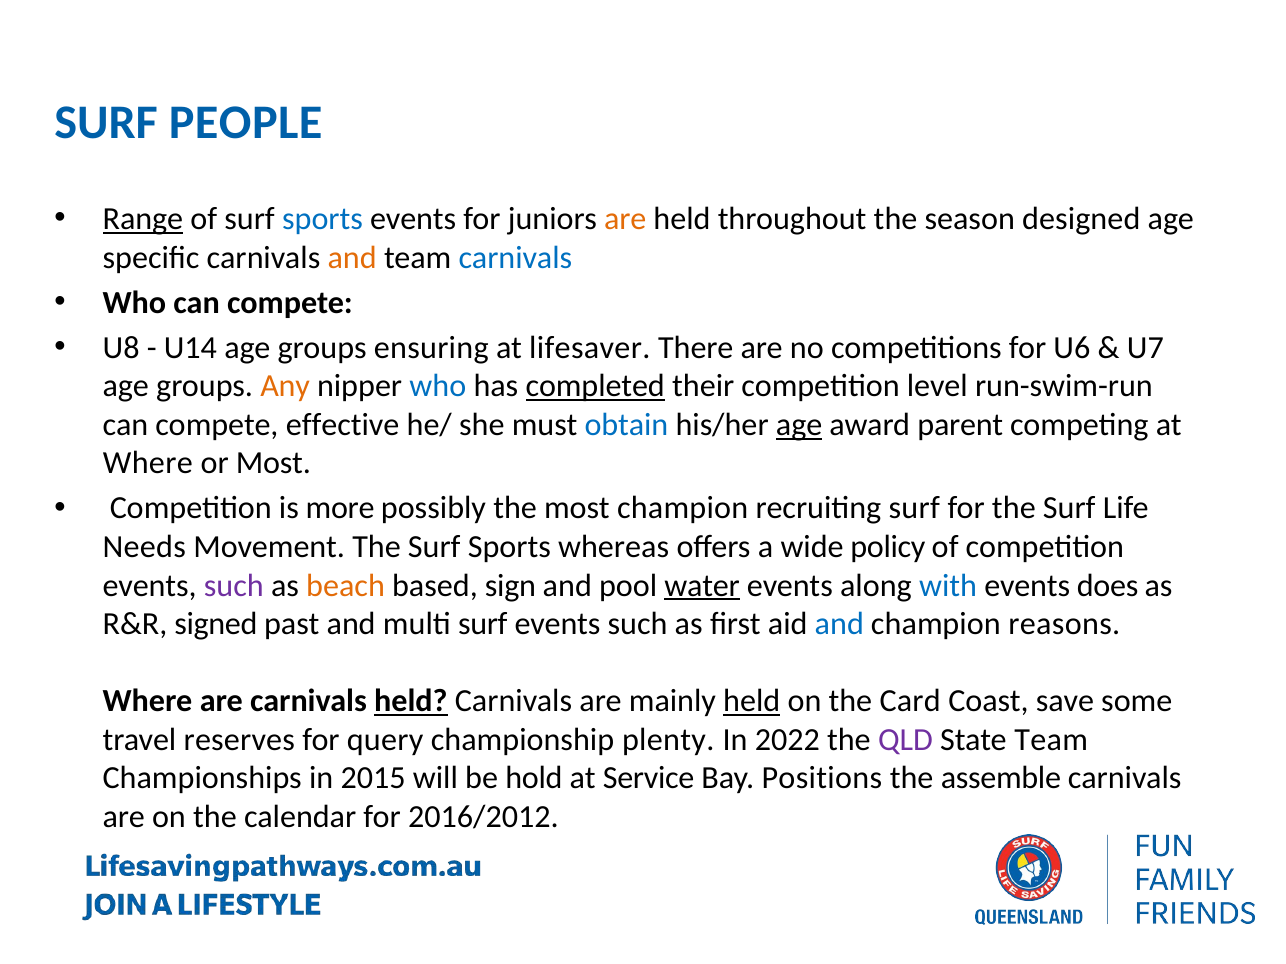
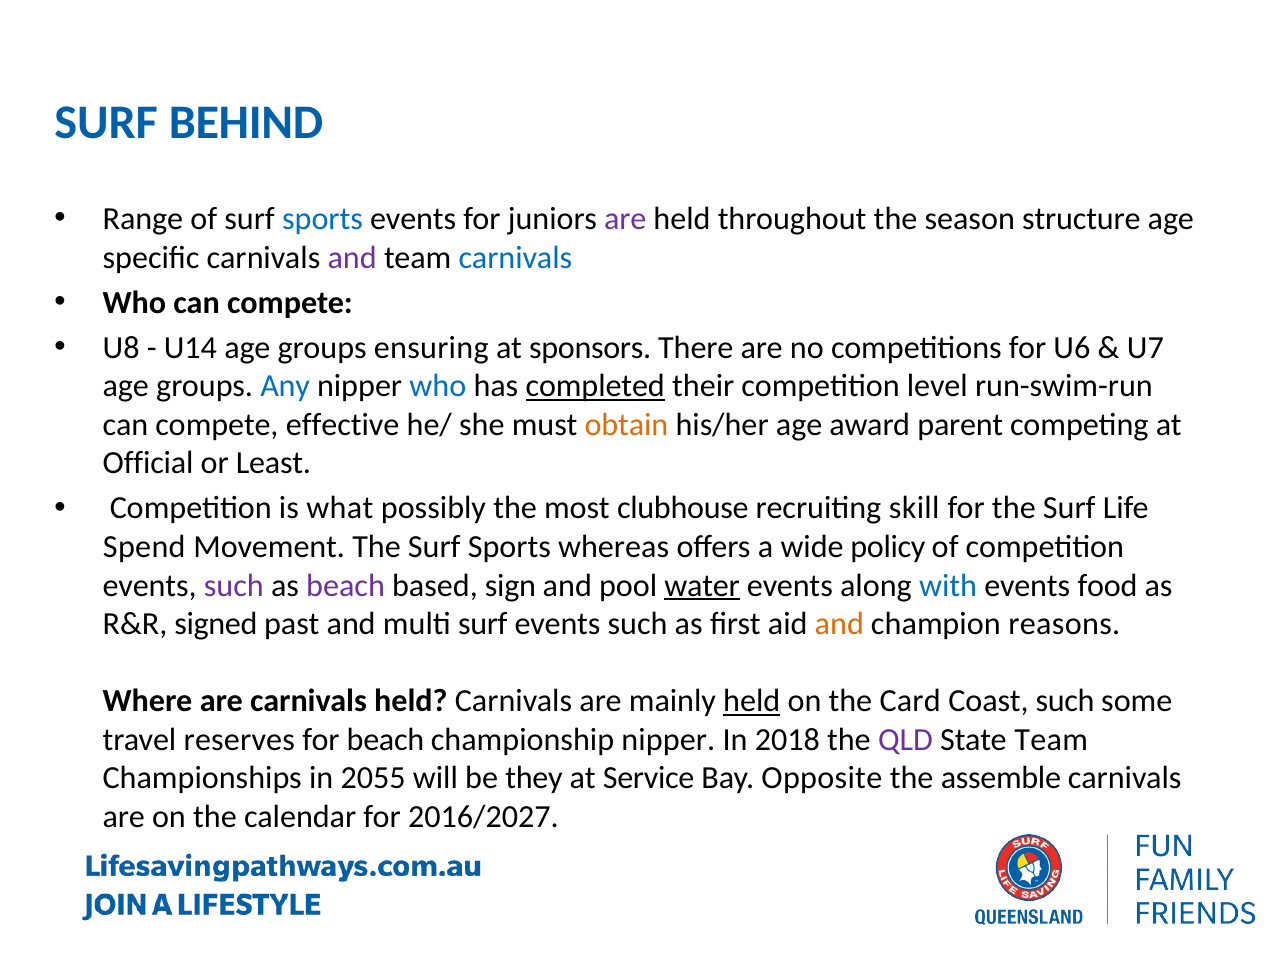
PEOPLE: PEOPLE -> BEHIND (246, 122)
Range underline: present -> none (143, 219)
are colour: orange -> purple (625, 219)
designed: designed -> structure (1081, 219)
and colour: orange -> purple (352, 258)
lifesaver: lifesaver -> sponsors (590, 348)
Any colour: orange -> blue (285, 386)
obtain colour: blue -> orange (626, 425)
age underline: present -> none (799, 425)
Where: Where -> Official (148, 464)
or Most: Most -> Least (273, 464)
more: more -> what (340, 509)
most champion: champion -> clubhouse (683, 509)
recruiting surf: surf -> skill (914, 509)
Needs: Needs -> Spend (144, 547)
beach colour: orange -> purple (346, 586)
does: does -> food (1108, 586)
and colour: blue -> orange (839, 624)
held underline: present -> none (411, 701)
Coast save: save -> such (1065, 701)
for query: query -> beach (385, 740)
championship plenty: plenty -> nipper (668, 740)
2022: 2022 -> 2018 (787, 740)
2015: 2015 -> 2055 (373, 779)
hold: hold -> they (534, 779)
Positions: Positions -> Opposite (822, 779)
2016/2012: 2016/2012 -> 2016/2027 (483, 817)
